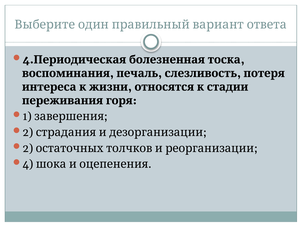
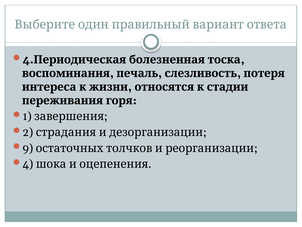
2: 2 -> 9 (28, 148)
